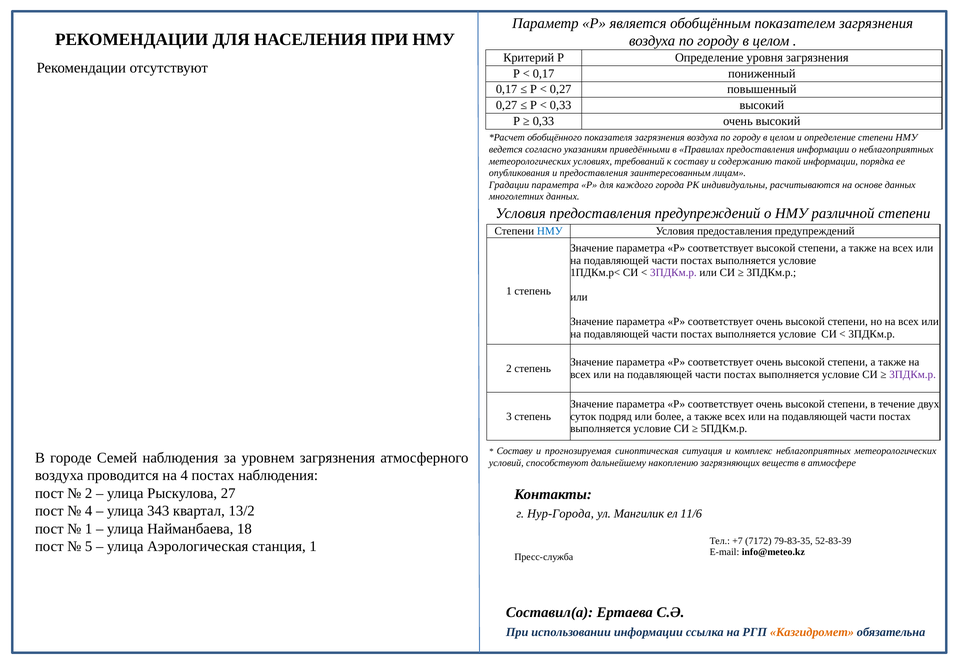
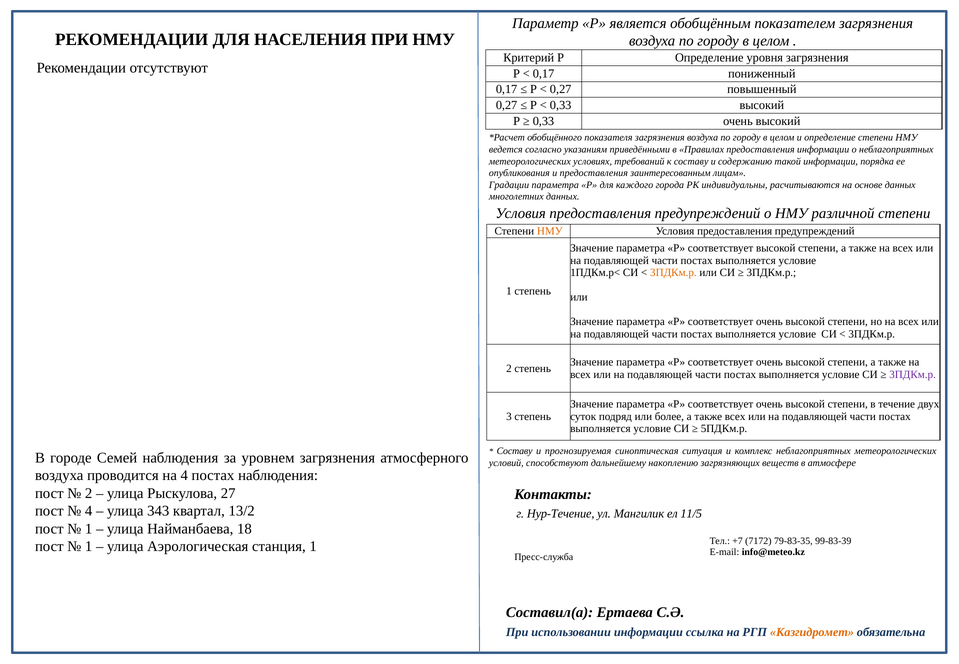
НМУ colour: blue -> orange (550, 231)
3ПДКм.р colour: purple -> orange (673, 273)
Нур-Города: Нур-Города -> Нур-Течение (561, 514)
11/6: 11/6 -> 11/5 (691, 514)
52-83-39: 52-83-39 -> 99-83-39 (833, 541)
5: 5 -> 1 (89, 546)
